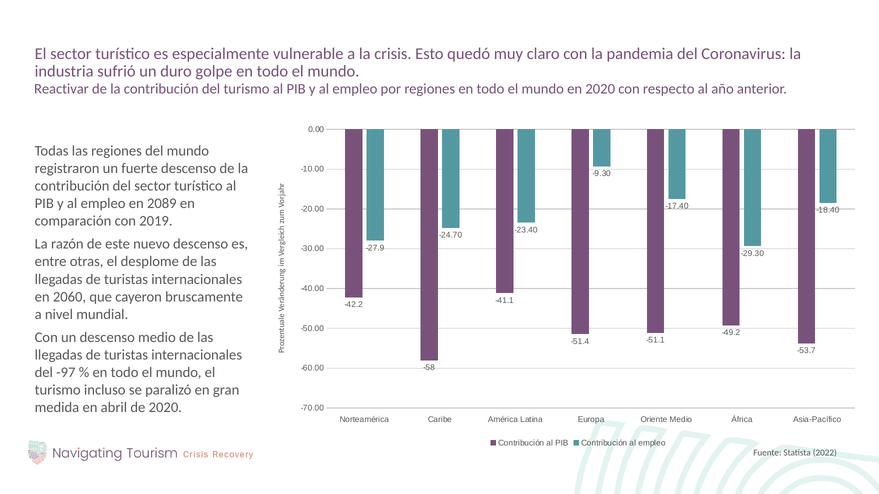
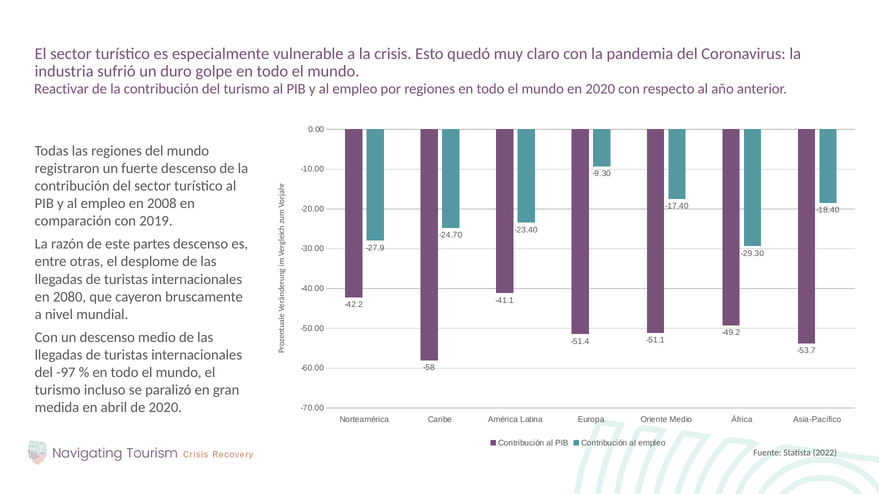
2089: 2089 -> 2008 (162, 204)
nuevo: nuevo -> partes (152, 244)
2060: 2060 -> 2080 (69, 297)
